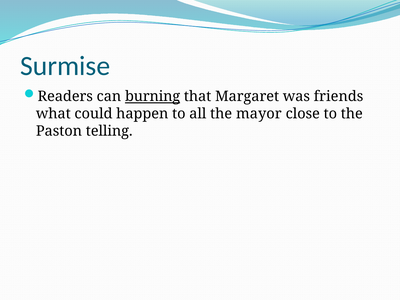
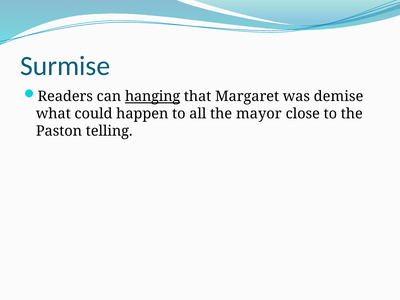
burning: burning -> hanging (153, 96)
friends: friends -> demise (339, 96)
